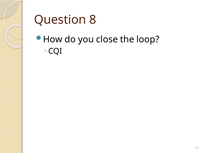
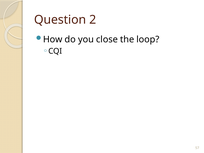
8: 8 -> 2 (93, 20)
